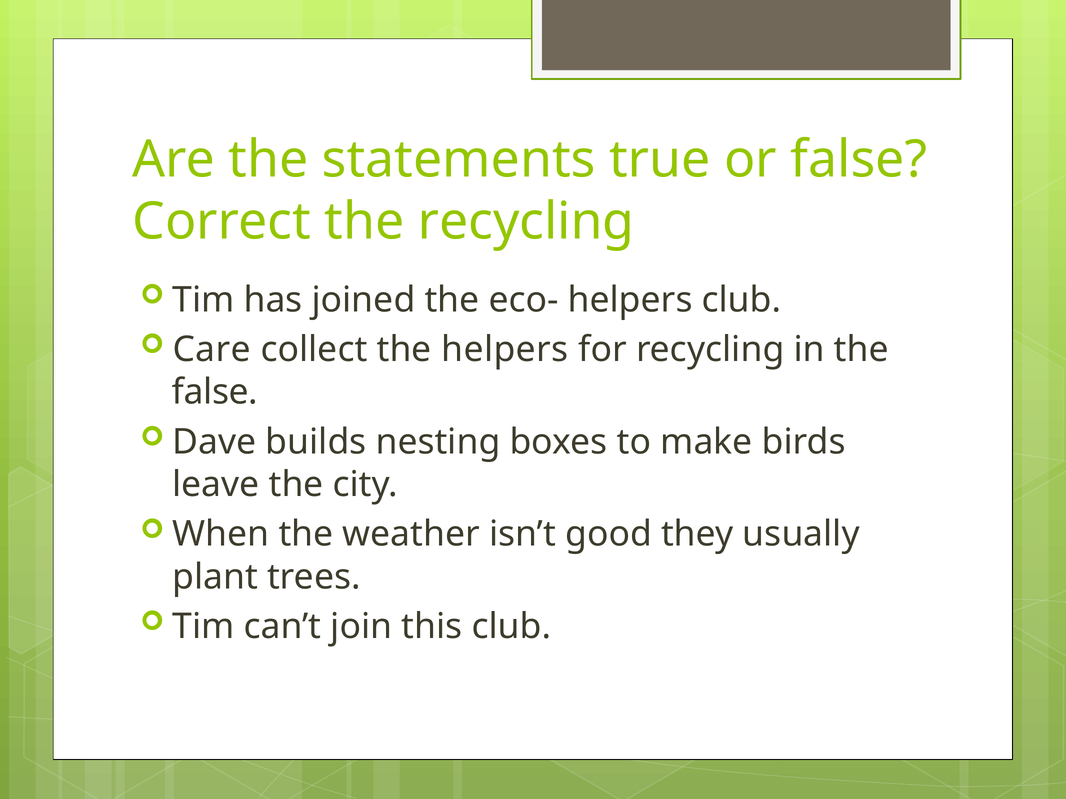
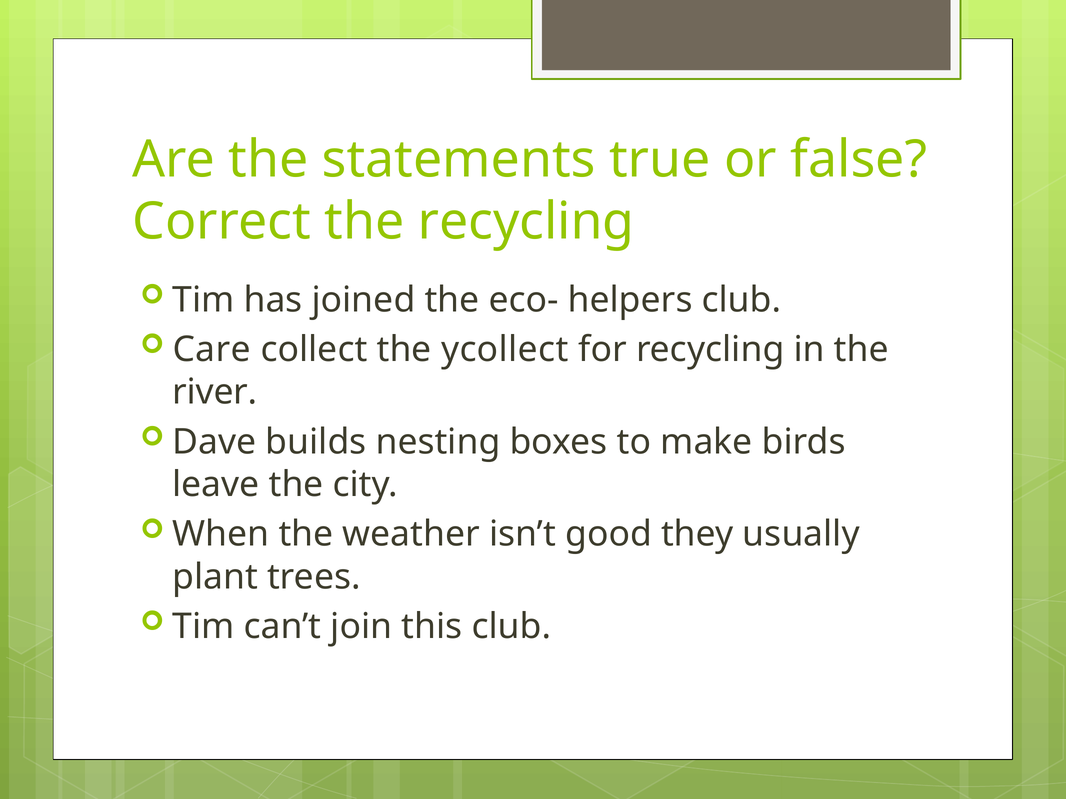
the helpers: helpers -> ycollect (505, 350)
false: false -> river (215, 392)
